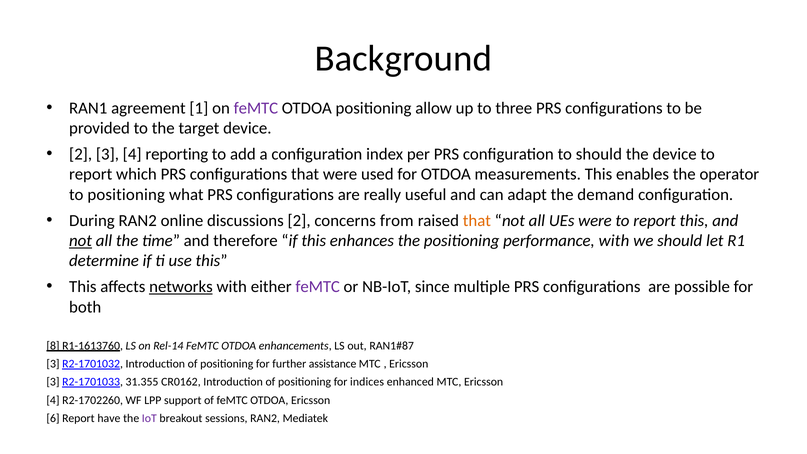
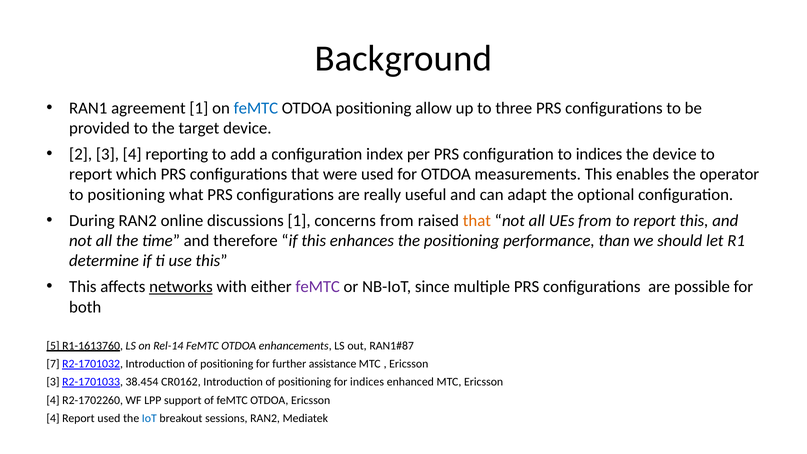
feMTC colour: purple -> blue (256, 108)
to should: should -> indices (599, 154)
demand: demand -> optional (606, 195)
discussions 2: 2 -> 1 (299, 220)
UEs were: were -> from (595, 220)
not underline: present -> none (81, 241)
performance with: with -> than (614, 241)
8: 8 -> 5 (53, 346)
3: 3 -> 7 (53, 364)
31.355: 31.355 -> 38.454 (142, 382)
6: 6 -> 4 (53, 418)
Report have: have -> used (109, 418)
IoT colour: purple -> blue (149, 418)
